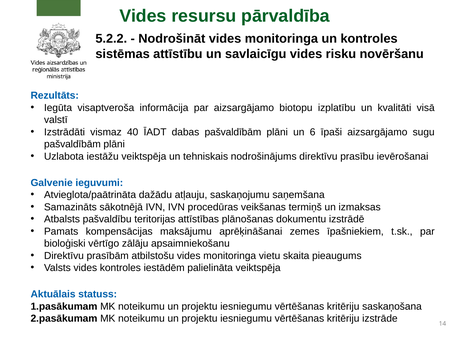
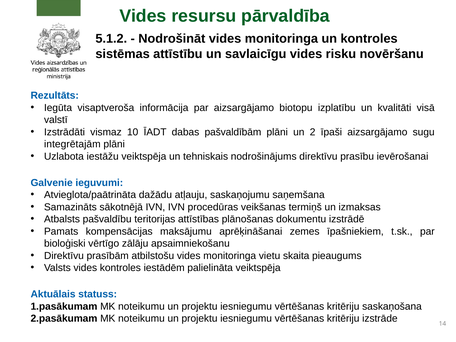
5.2.2: 5.2.2 -> 5.1.2 (111, 39)
40: 40 -> 10 (133, 132)
6: 6 -> 2 (313, 132)
pašvaldībām: pašvaldībām -> integrētajām (72, 144)
